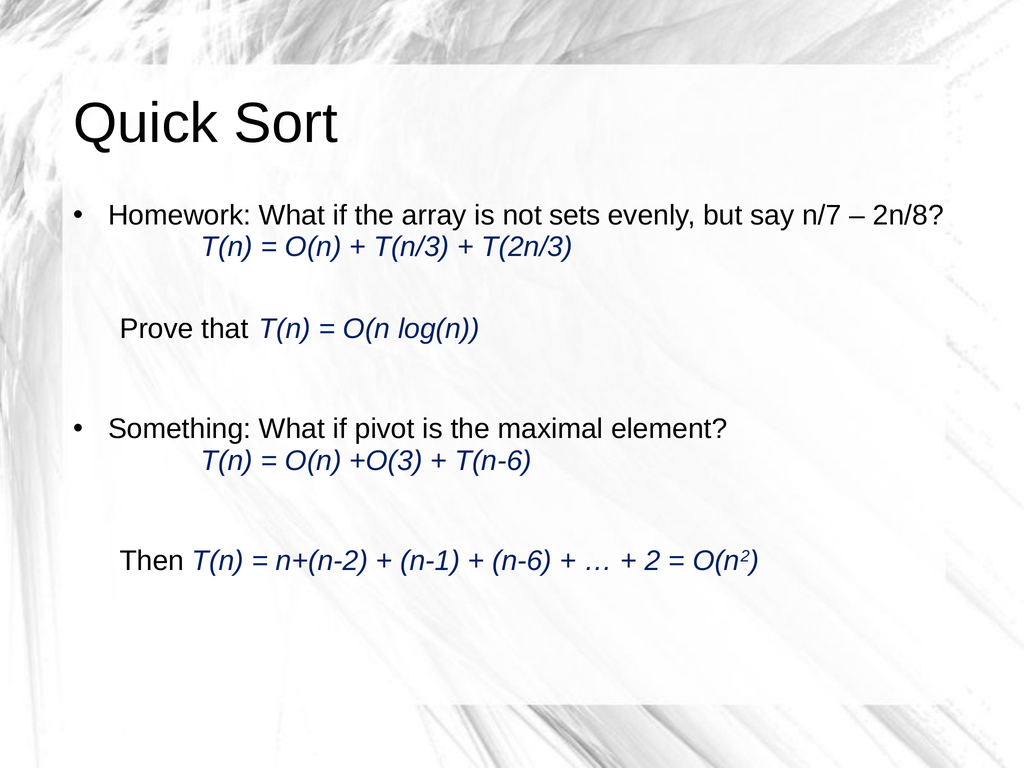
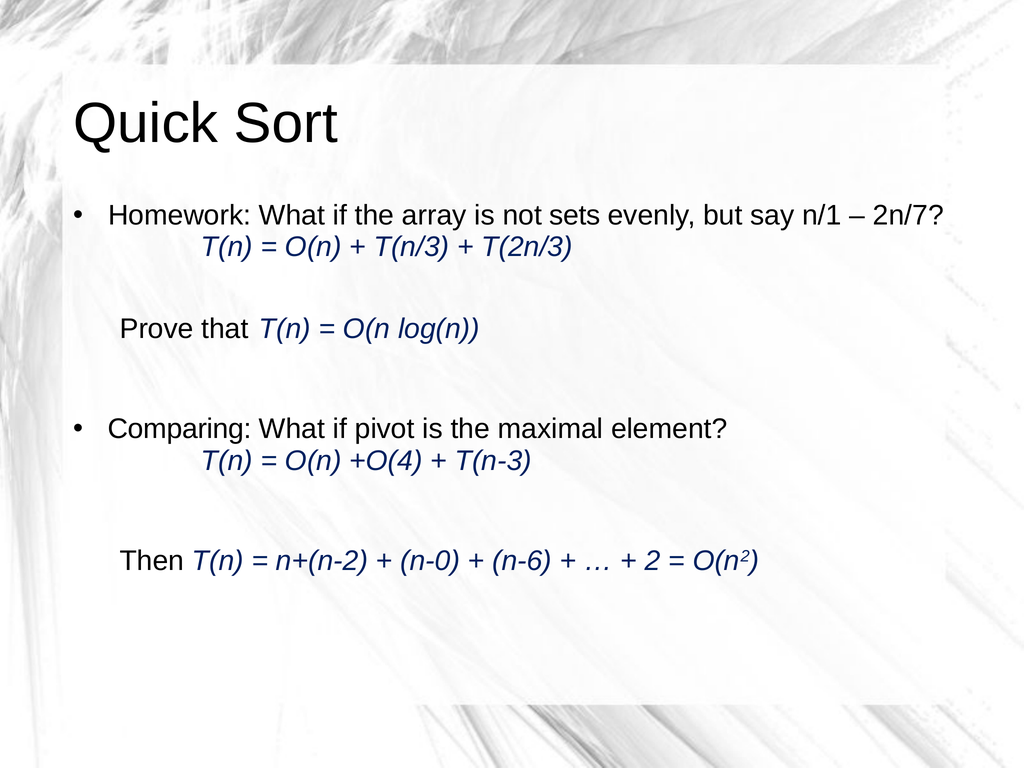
n/7: n/7 -> n/1 (822, 215)
2n/8: 2n/8 -> 2n/7 (908, 215)
Something: Something -> Comparing (180, 429)
+O(3: +O(3 -> +O(4 (386, 461)
T(n-6: T(n-6 -> T(n-3 (493, 461)
n-1: n-1 -> n-0 (430, 561)
